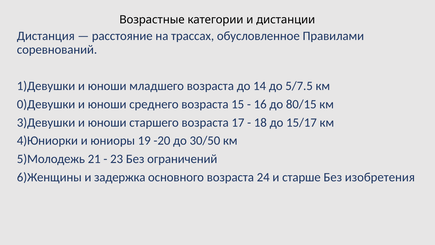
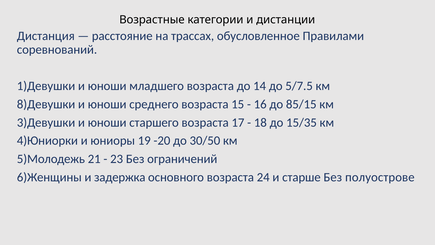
0)Девушки: 0)Девушки -> 8)Девушки (46, 104)
80/15: 80/15 -> 85/15 (301, 104)
15/17: 15/17 -> 15/35 (301, 122)
изобретения: изобретения -> полуострове (380, 177)
